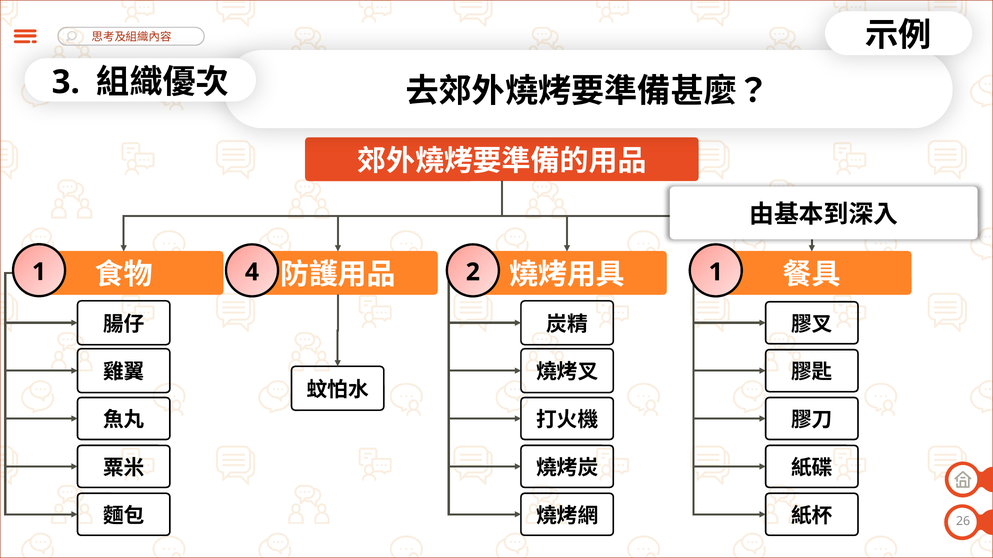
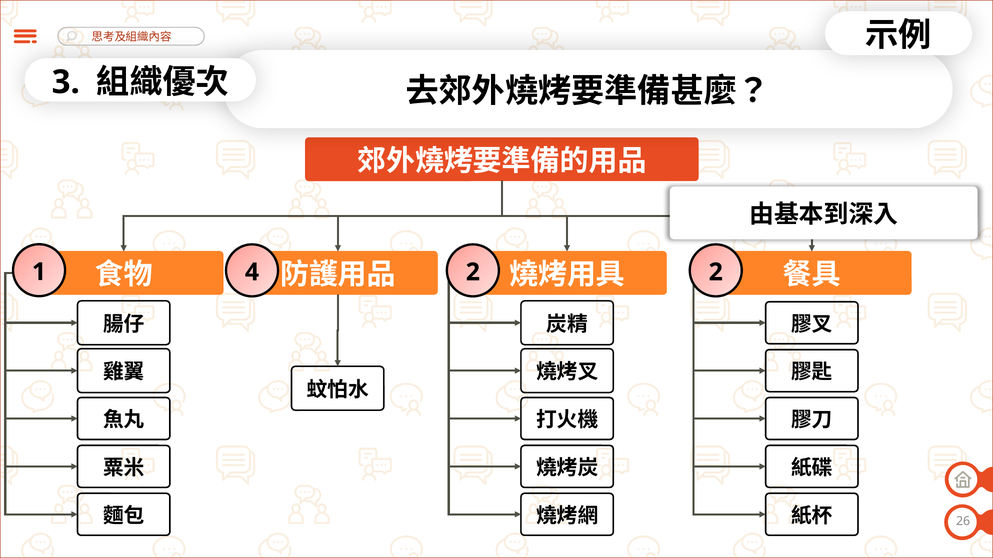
2 1: 1 -> 2 (716, 272)
